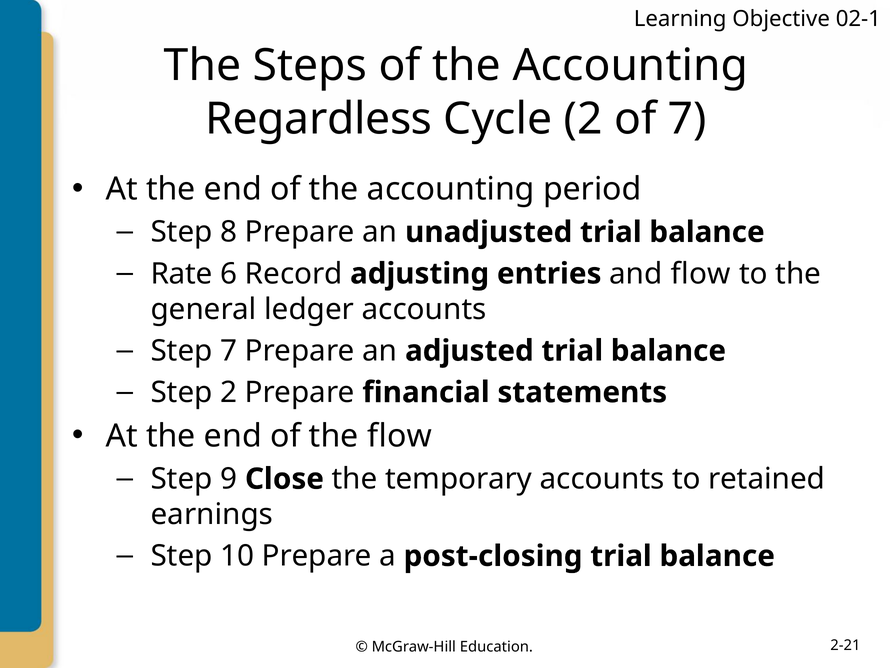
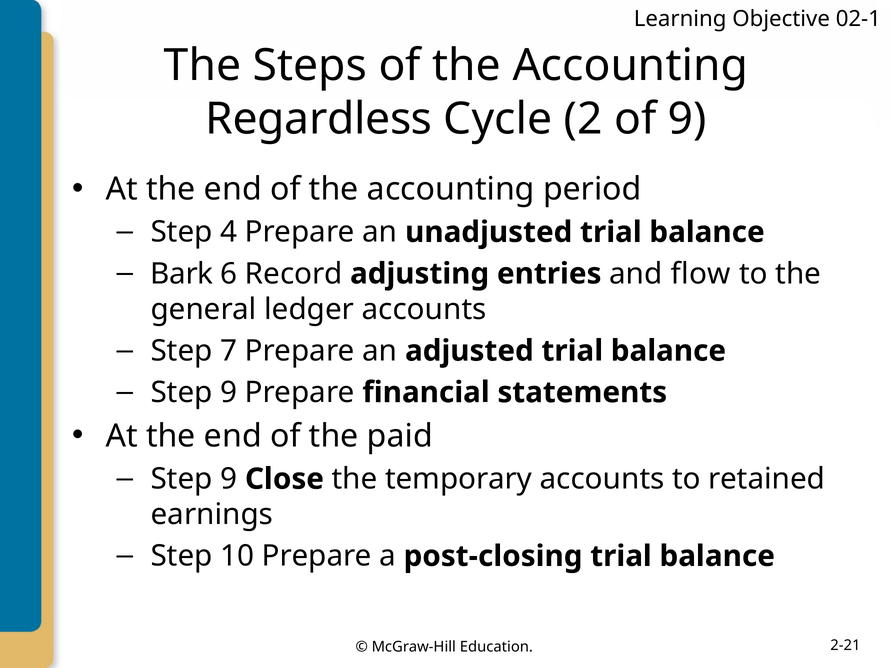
of 7: 7 -> 9 (687, 119)
8: 8 -> 4 (229, 232)
Rate: Rate -> Bark (182, 273)
2: 2 -> 9 (229, 392)
the flow: flow -> paid (400, 436)
